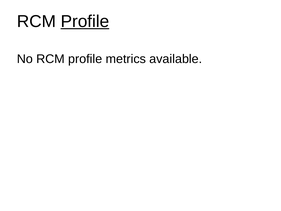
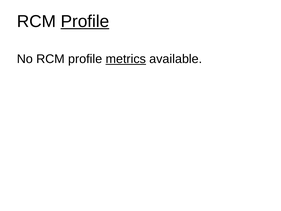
metrics underline: none -> present (126, 59)
